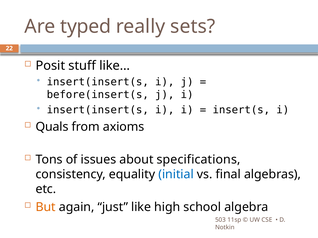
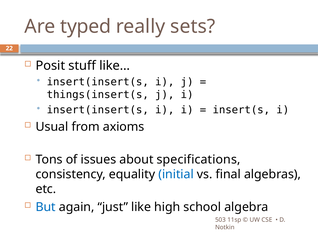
before(insert(s: before(insert(s -> things(insert(s (98, 95)
Quals: Quals -> Usual (52, 127)
But colour: orange -> blue (46, 207)
